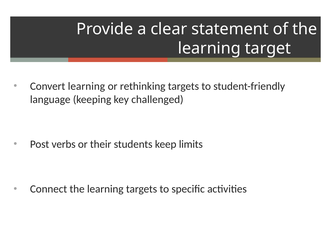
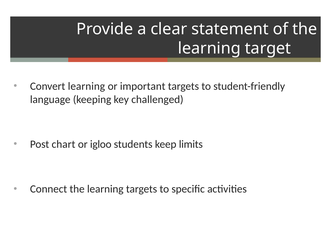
rethinking: rethinking -> important (143, 86)
verbs: verbs -> chart (63, 144)
their: their -> igloo (101, 144)
